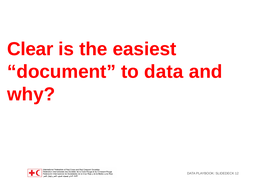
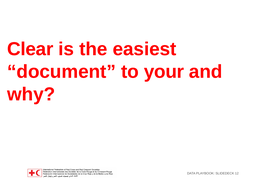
to data: data -> your (164, 72)
